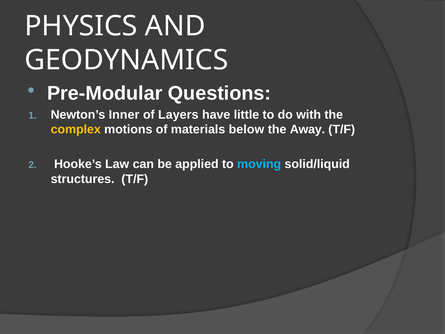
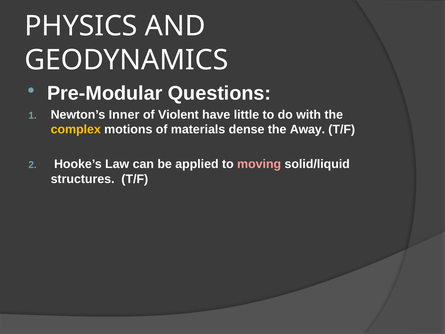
Layers: Layers -> Violent (178, 115)
below: below -> dense (247, 129)
moving colour: light blue -> pink (259, 164)
